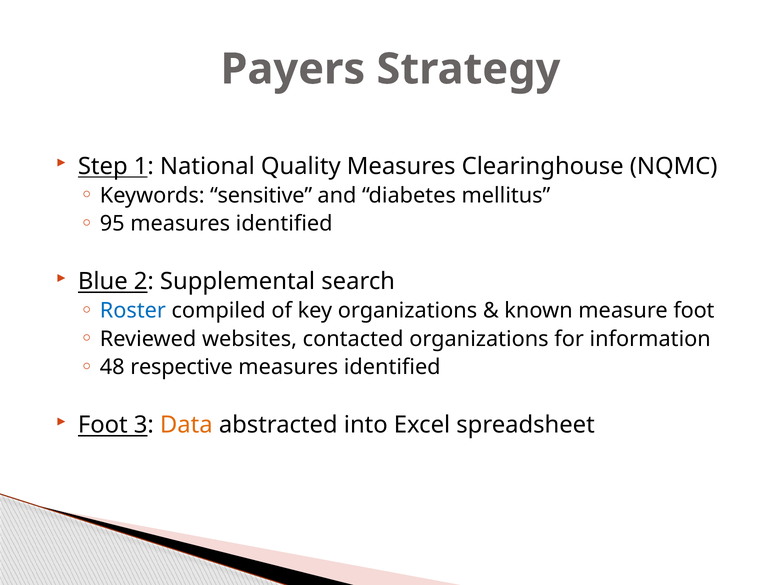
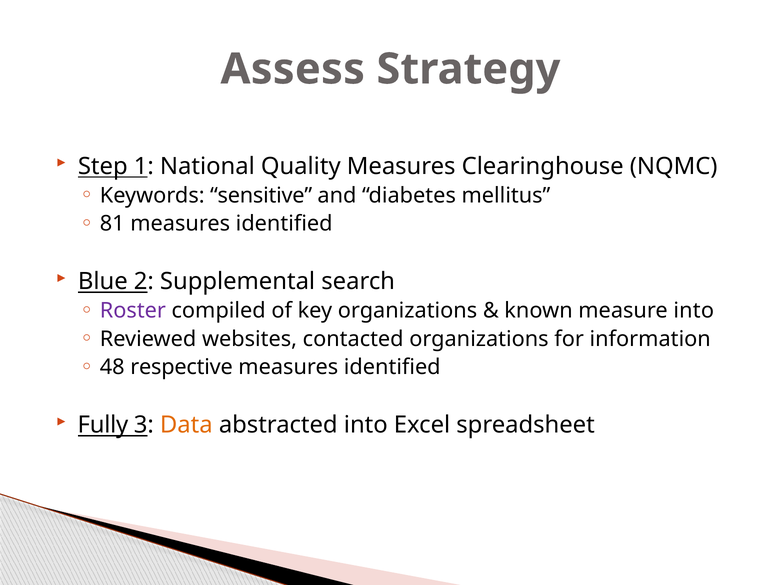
Payers: Payers -> Assess (293, 69)
95: 95 -> 81 (112, 224)
Roster colour: blue -> purple (133, 311)
measure foot: foot -> into (694, 311)
Foot: Foot -> Fully (103, 426)
